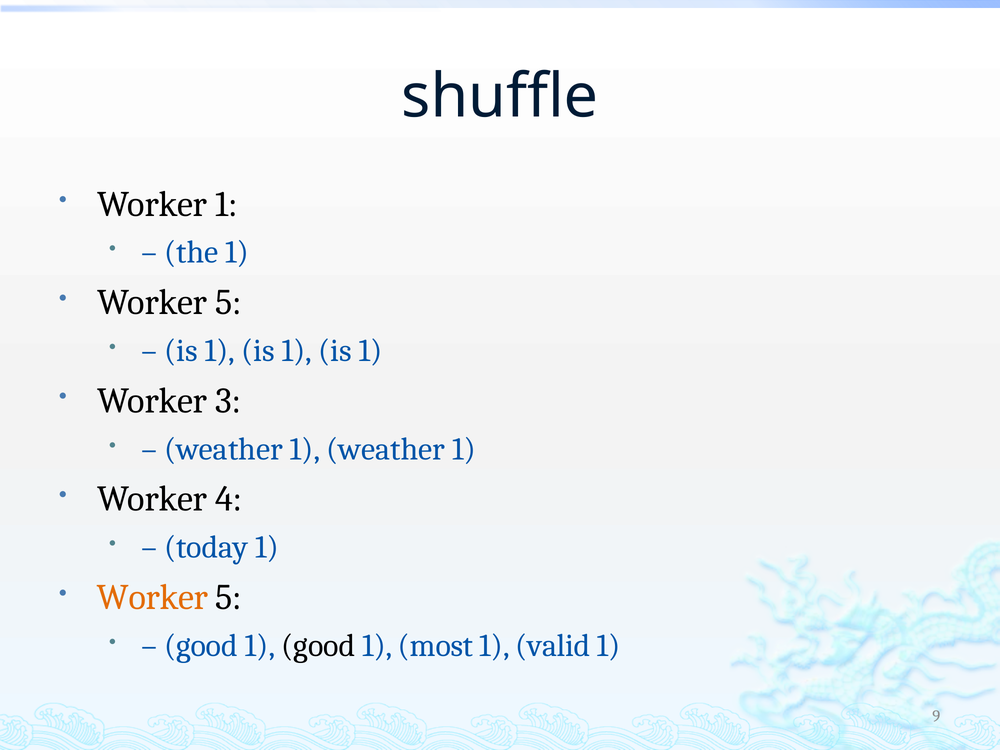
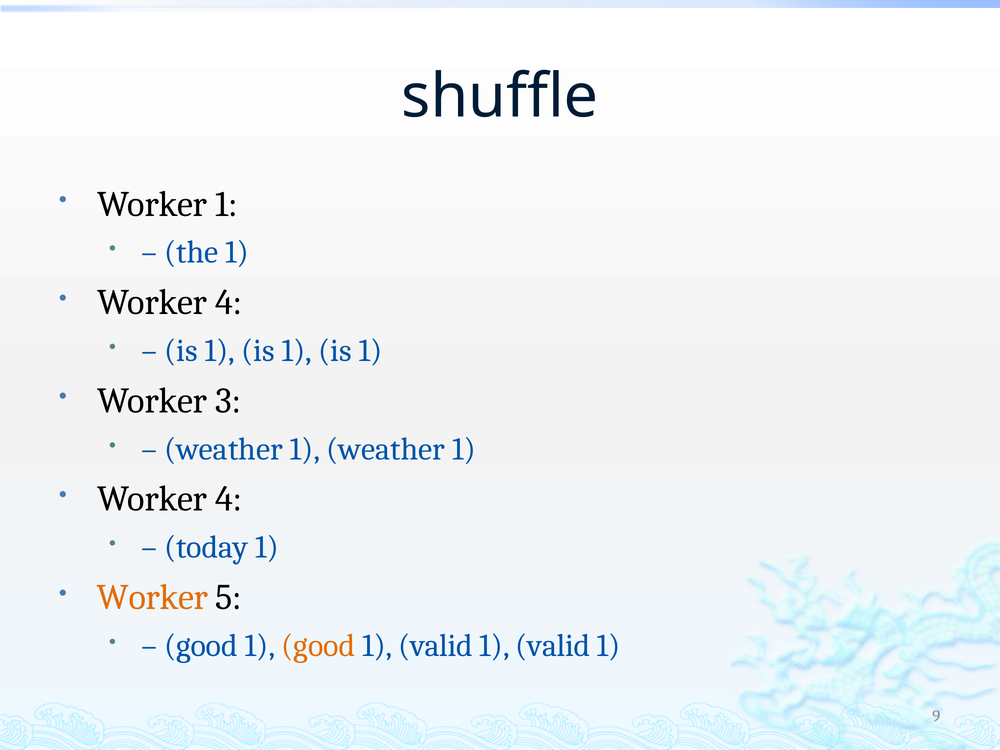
5: 5 -> 4 (229, 302)
good colour: black -> orange (318, 646)
most: most -> valid (436, 646)
